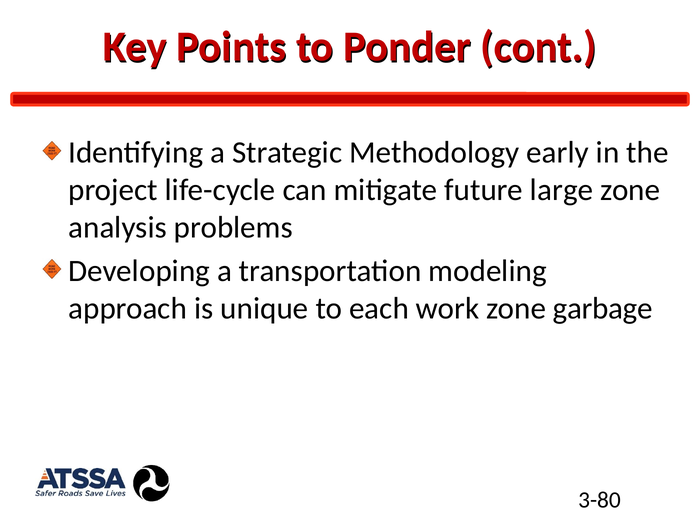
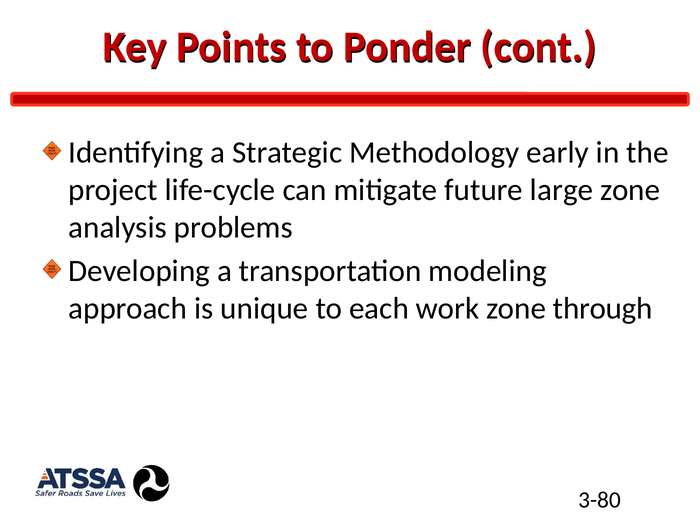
garbage: garbage -> through (603, 308)
